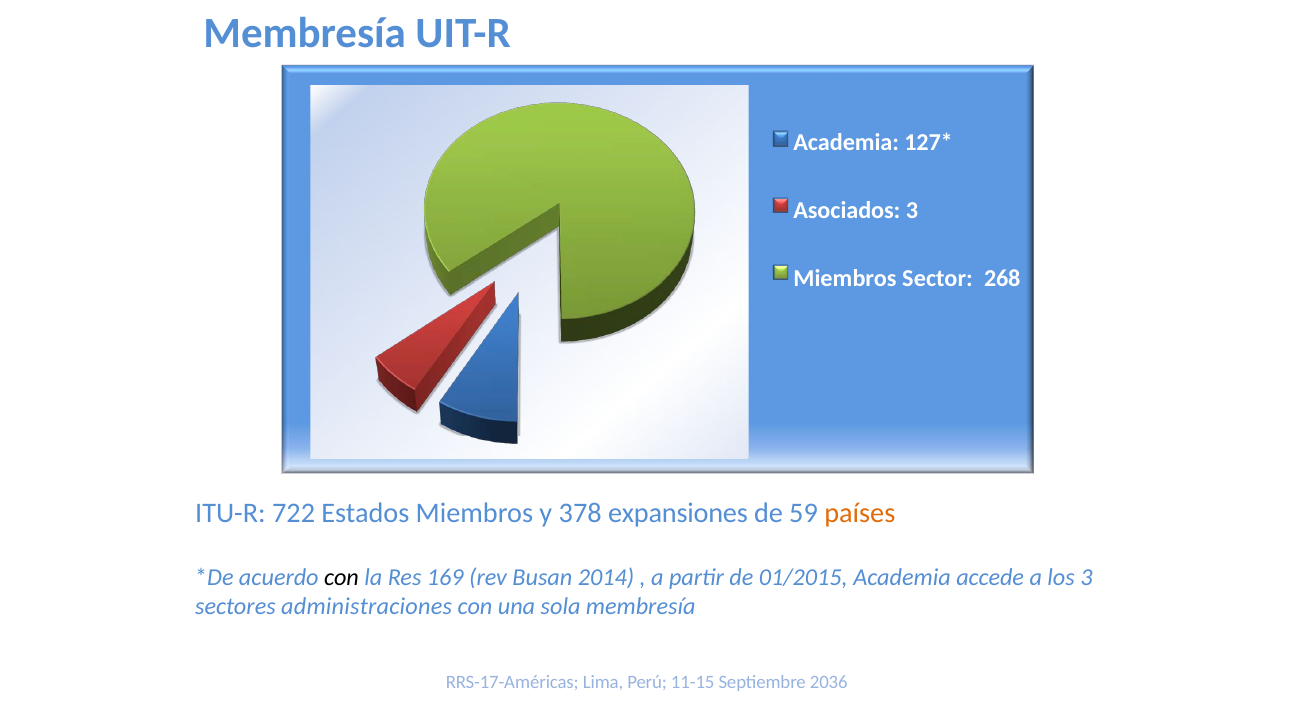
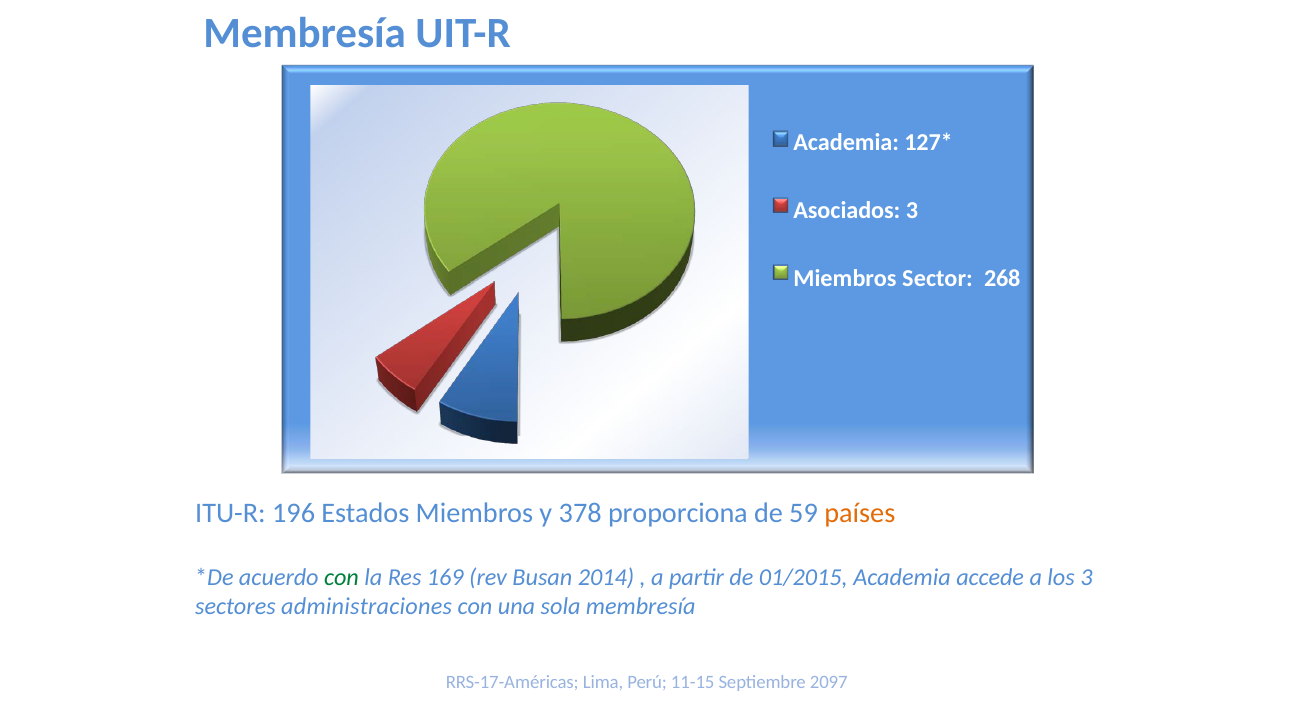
722: 722 -> 196 (294, 513)
expansiones: expansiones -> proporciona (678, 513)
con colour: black -> green (342, 578)
2036: 2036 -> 2097 (829, 682)
